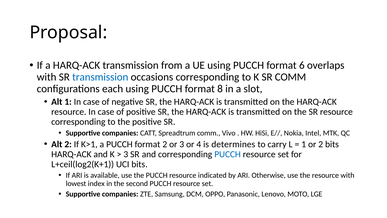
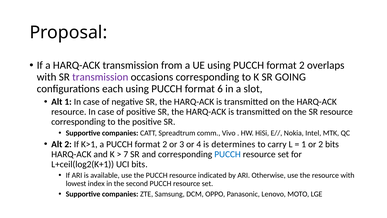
using PUCCH format 6: 6 -> 2 (302, 65)
transmission colour: blue -> purple (100, 77)
SR COMM: COMM -> GOING (290, 77)
8: 8 -> 6 (220, 89)
3: 3 -> 7 (126, 154)
